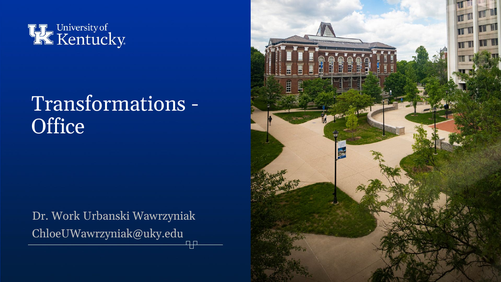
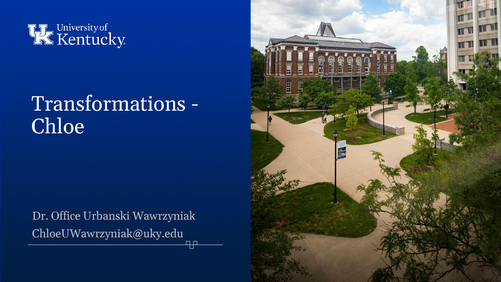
Office: Office -> Chloe (58, 126)
Work: Work -> Office (66, 216)
